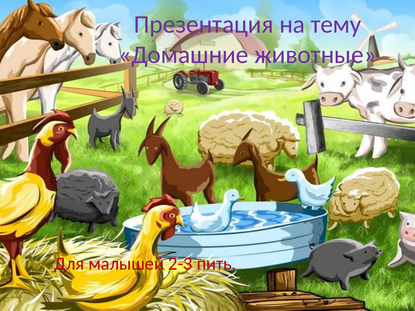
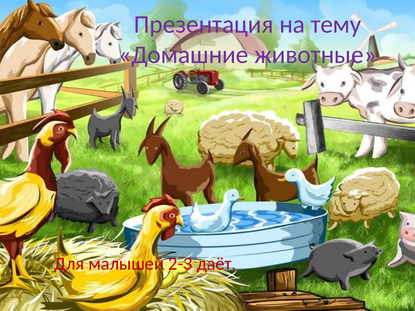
пить: пить -> даёт (216, 264)
